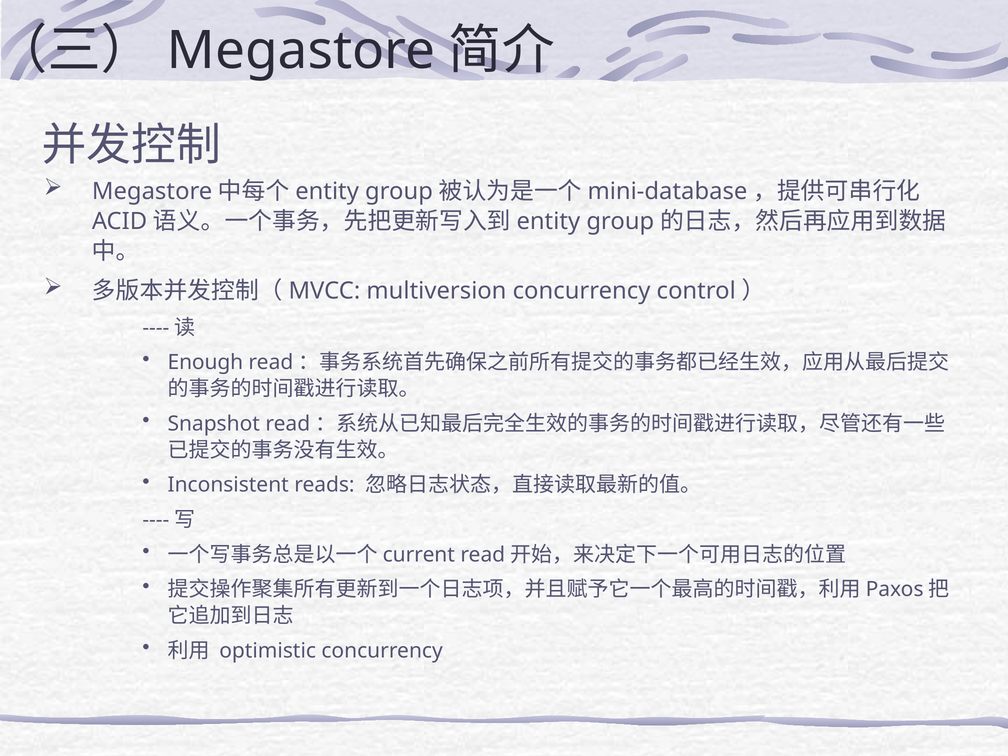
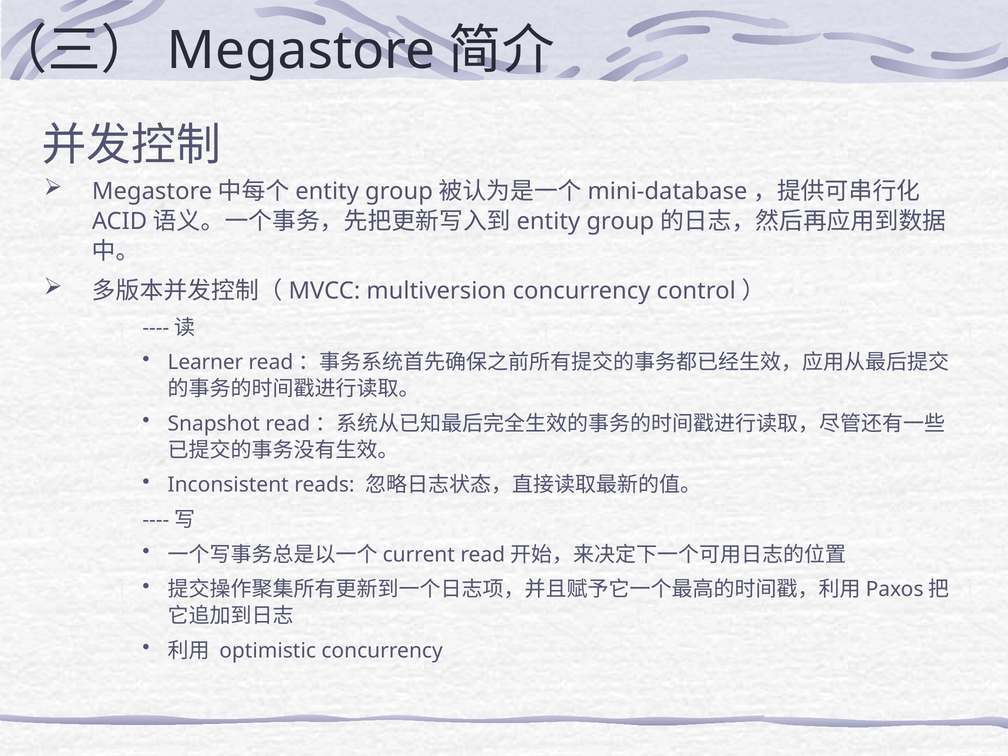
Enough: Enough -> Learner (205, 362)
